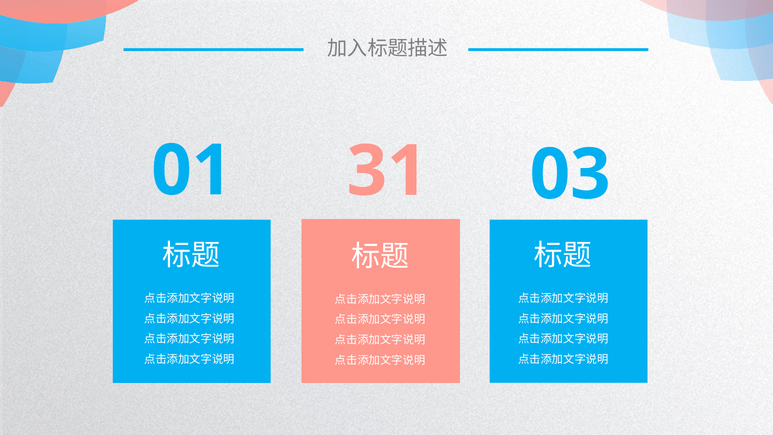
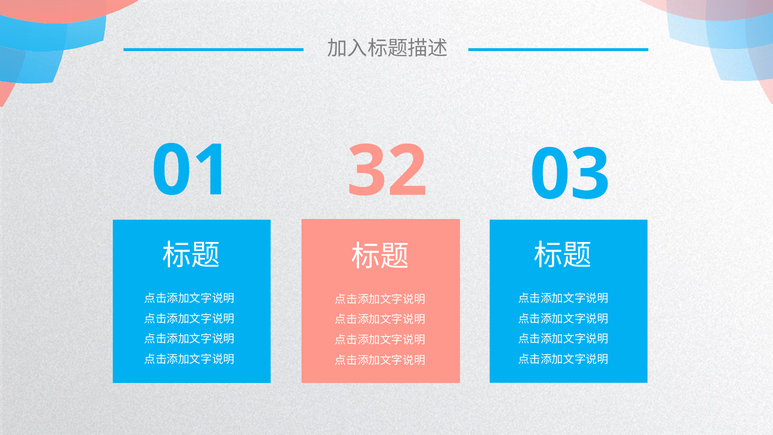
31: 31 -> 32 (387, 171)
